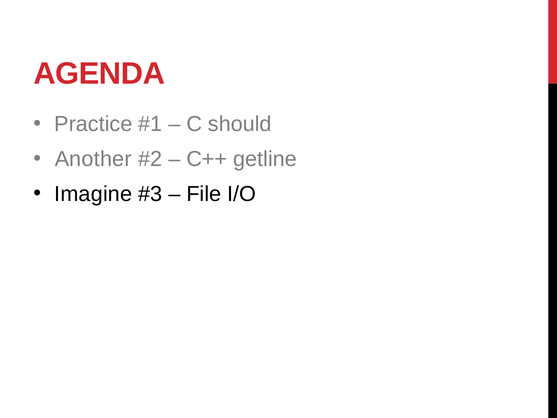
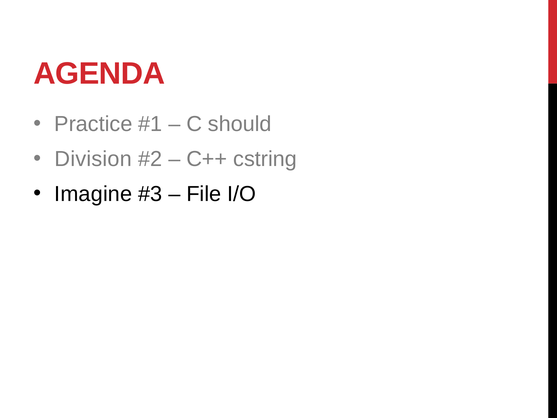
Another: Another -> Division (93, 159)
getline: getline -> cstring (265, 159)
